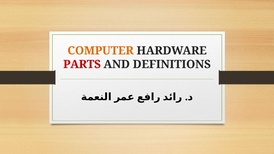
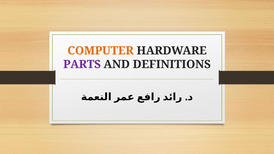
PARTS colour: red -> purple (82, 64)
